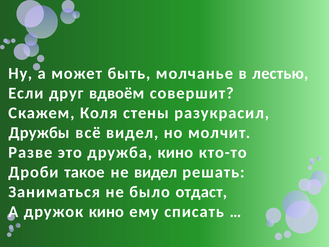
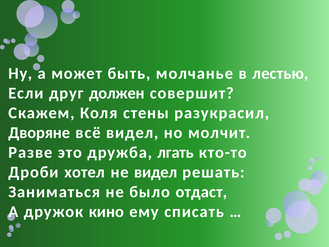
вдвоём: вдвоём -> должен (117, 93)
Дружбы: Дружбы -> Дворяне (39, 133)
дружба кино: кино -> лгать (176, 152)
такое: такое -> хотел (85, 172)
